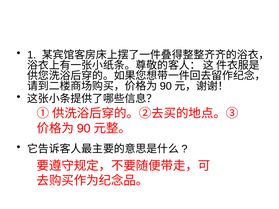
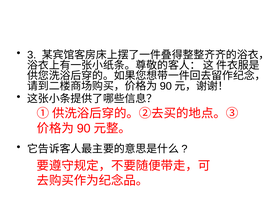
1: 1 -> 3 (32, 55)
